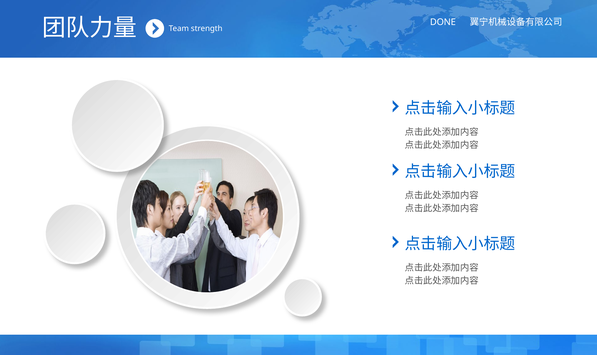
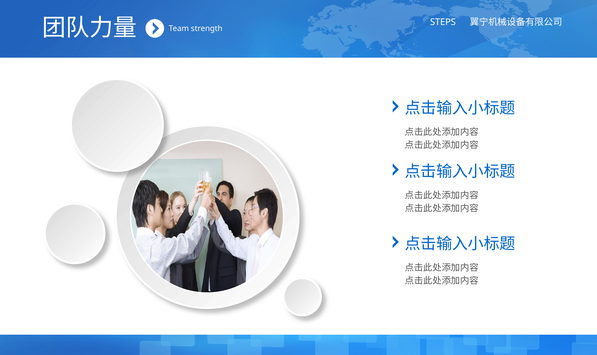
DONE: DONE -> STEPS (443, 22)
